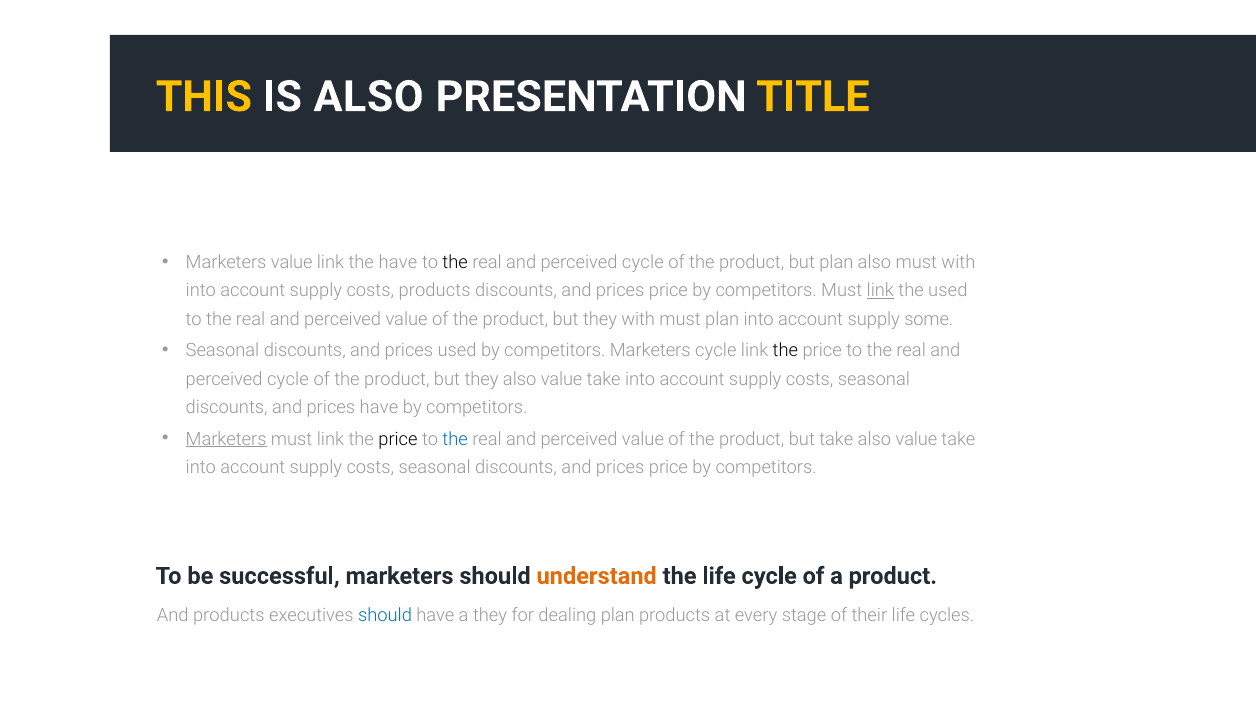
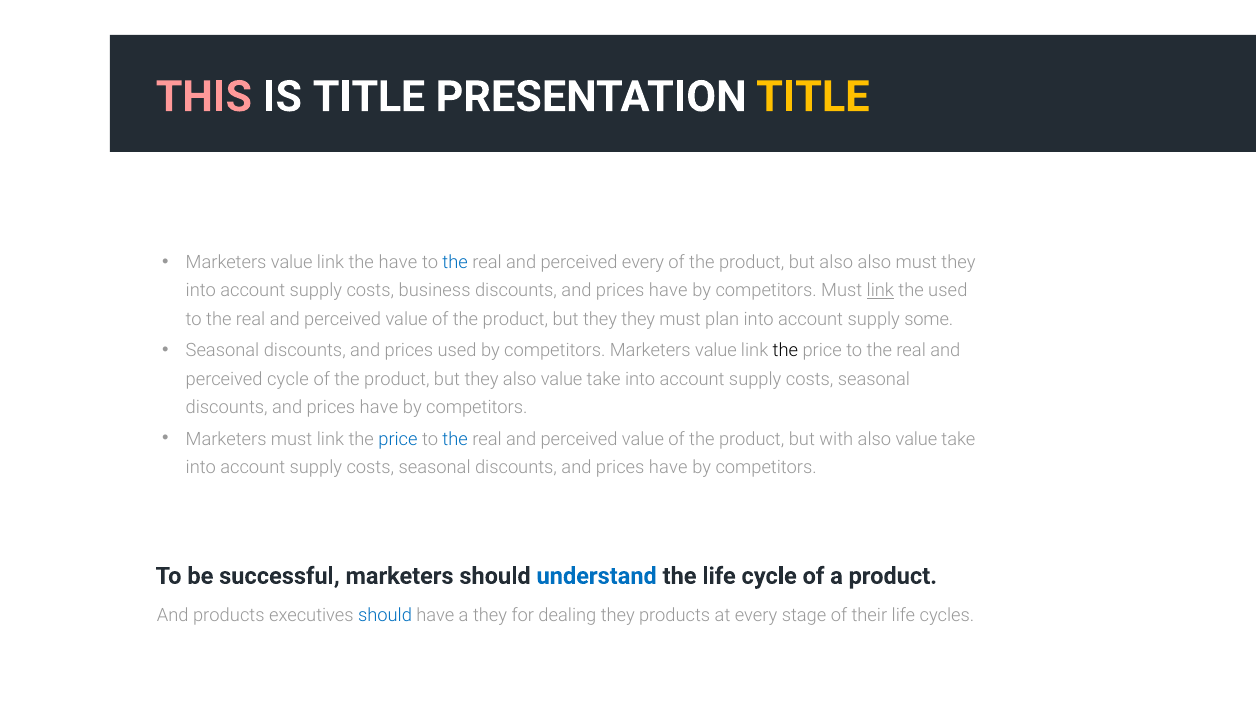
THIS colour: yellow -> pink (204, 97)
IS ALSO: ALSO -> TITLE (369, 97)
the colour: black -> blue (455, 263)
cycle: cycle -> every (643, 263)
but plan: plan -> also (836, 263)
must with: with -> they (958, 263)
costs products: products -> business (435, 291)
price: price -> have (668, 291)
they with: with -> they (638, 319)
competitors Marketers cycle: cycle -> value (716, 351)
Marketers underline: present -> none (226, 439)
price colour: black -> blue (398, 439)
but take: take -> with (836, 439)
price: price -> have (668, 467)
understand colour: orange -> blue (597, 576)
dealing plan: plan -> they (618, 615)
